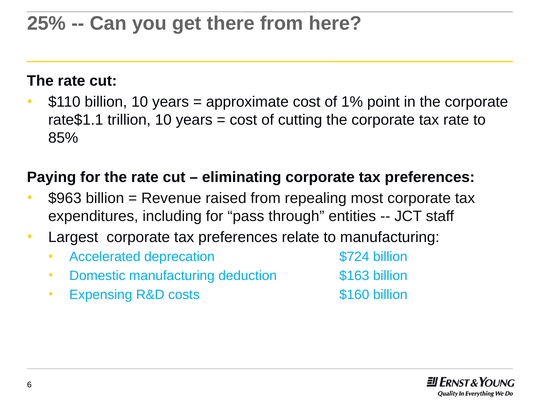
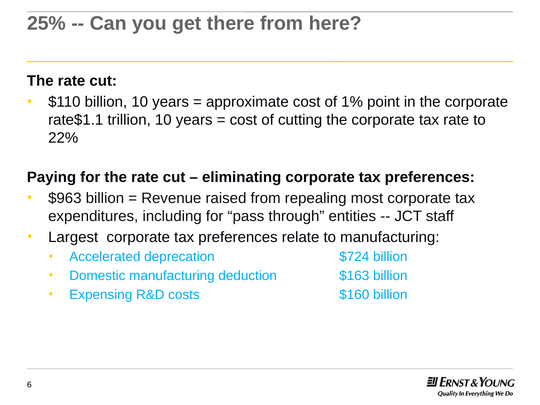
85%: 85% -> 22% (63, 138)
